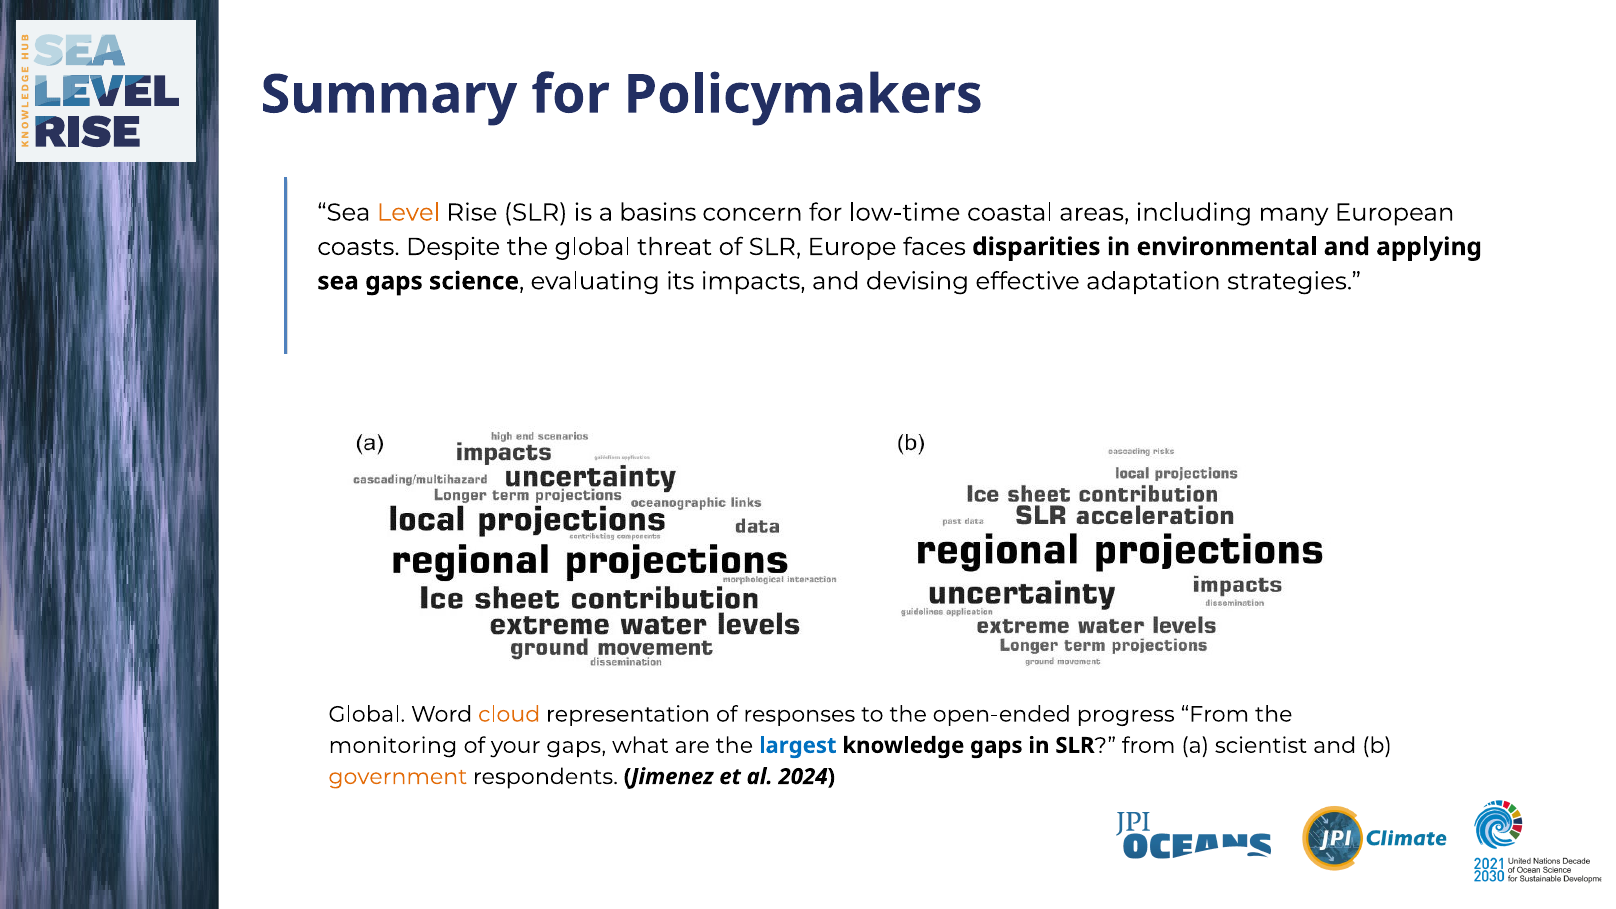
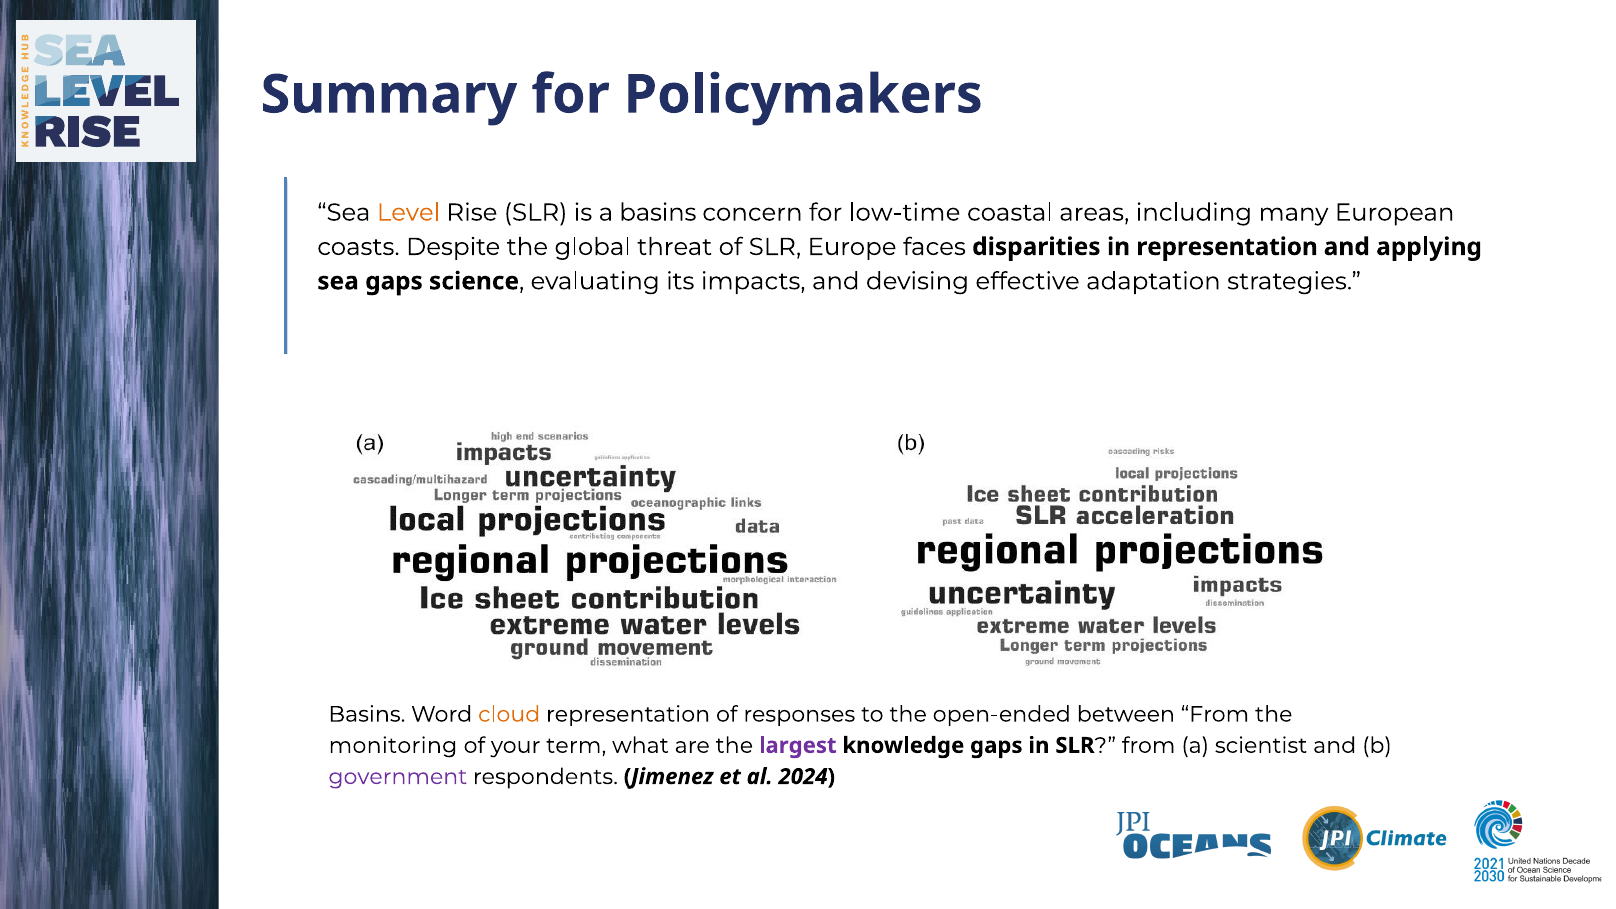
in environmental: environmental -> representation (1227, 247)
Global: Global -> Basins (367, 714)
progress: progress -> between (1126, 714)
your gaps: gaps -> term (576, 746)
largest colour: blue -> purple (798, 746)
government colour: orange -> purple (398, 777)
